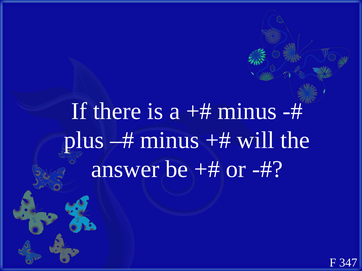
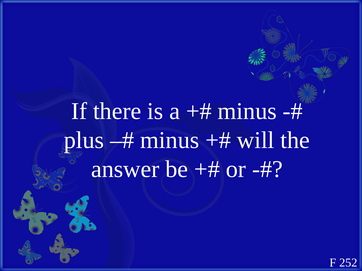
347: 347 -> 252 (348, 263)
